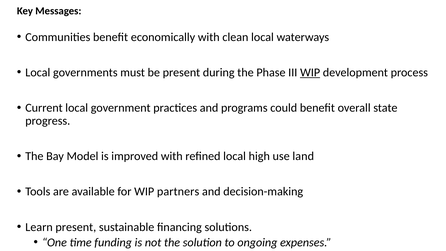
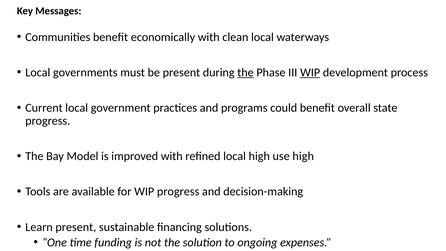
the underline: none -> present (245, 72)
use land: land -> high (303, 156)
WIP partners: partners -> progress (178, 192)
